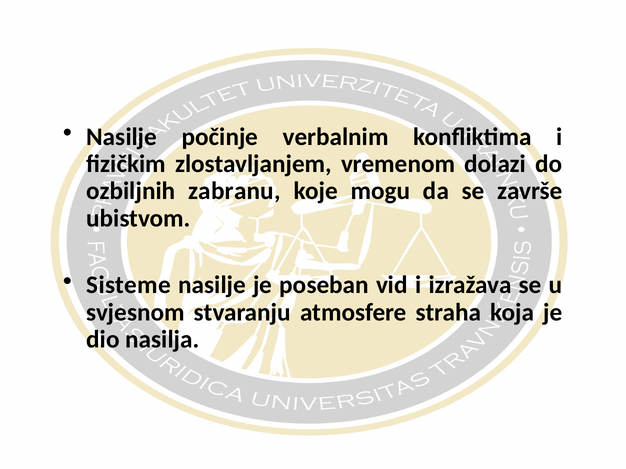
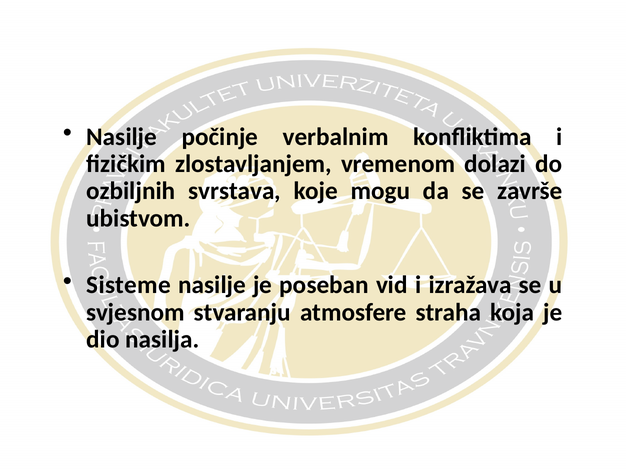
zabranu: zabranu -> svrstava (235, 191)
